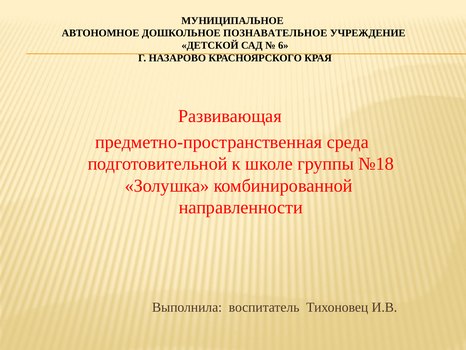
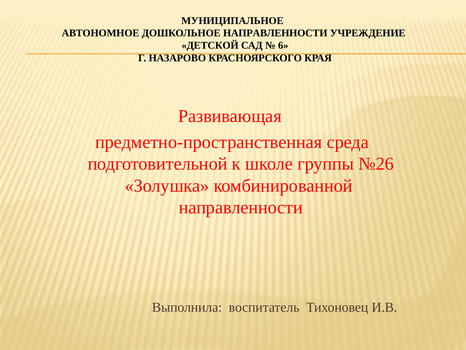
ДОШКОЛЬНОЕ ПОЗНАВАТЕЛЬНОЕ: ПОЗНАВАТЕЛЬНОЕ -> НАПРАВЛЕННОСТИ (275, 33)
№18: №18 -> №26 (376, 164)
